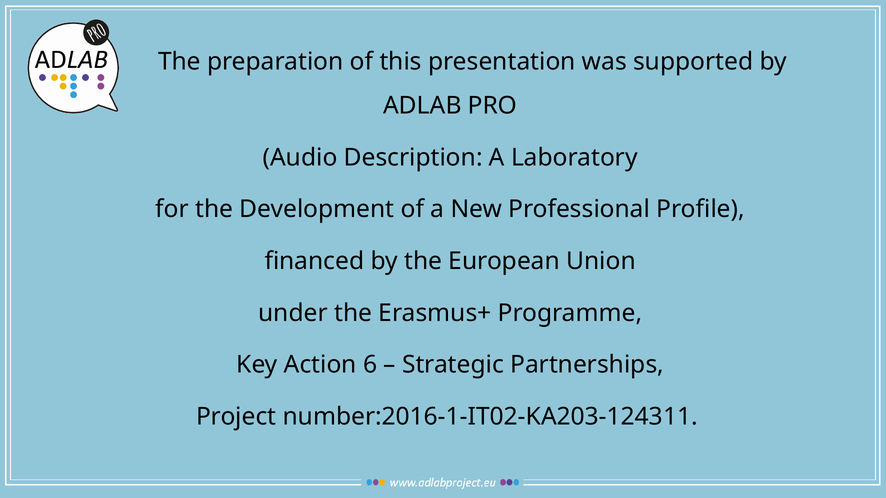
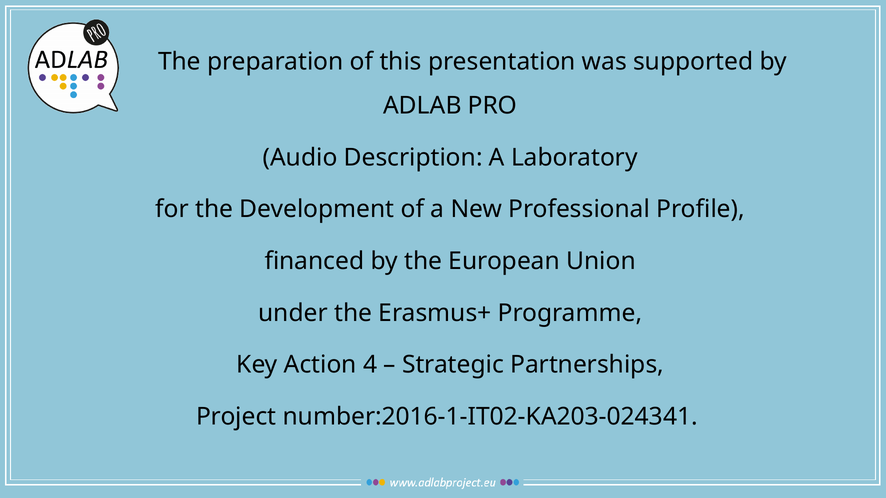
6: 6 -> 4 (370, 365)
number:2016-1-IT02-KA203-124311: number:2016-1-IT02-KA203-124311 -> number:2016-1-IT02-KA203-024341 (490, 417)
